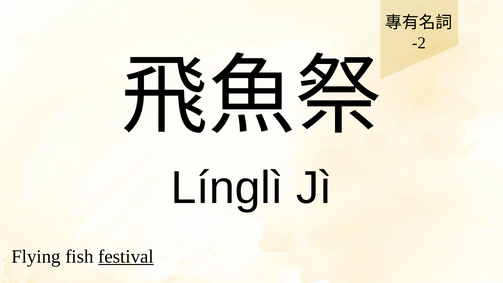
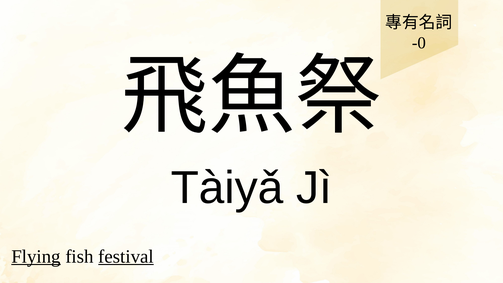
-2: -2 -> -0 (419, 43)
Línglì: Línglì -> Tàiyǎ (227, 188)
Flying underline: none -> present (36, 256)
